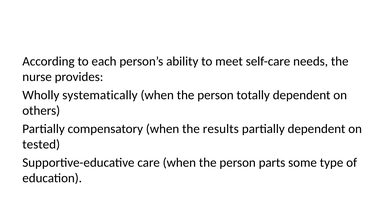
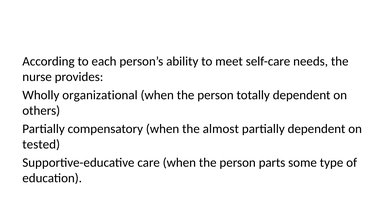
systematically: systematically -> organizational (100, 95)
results: results -> almost (221, 129)
